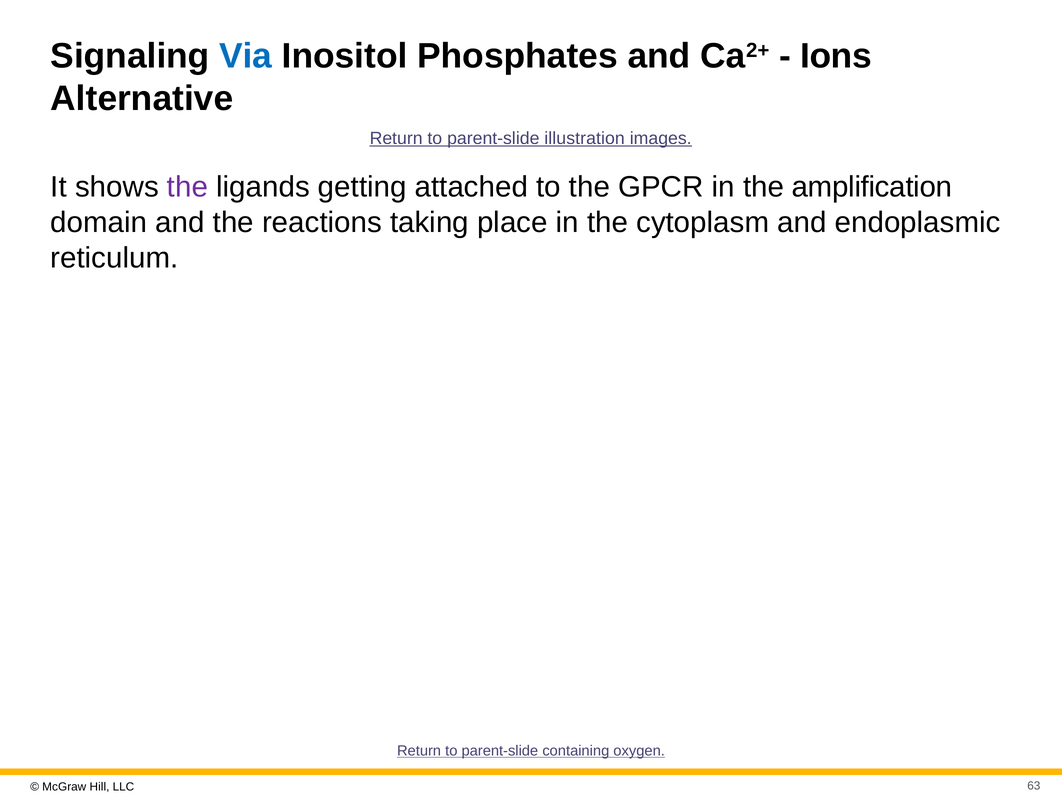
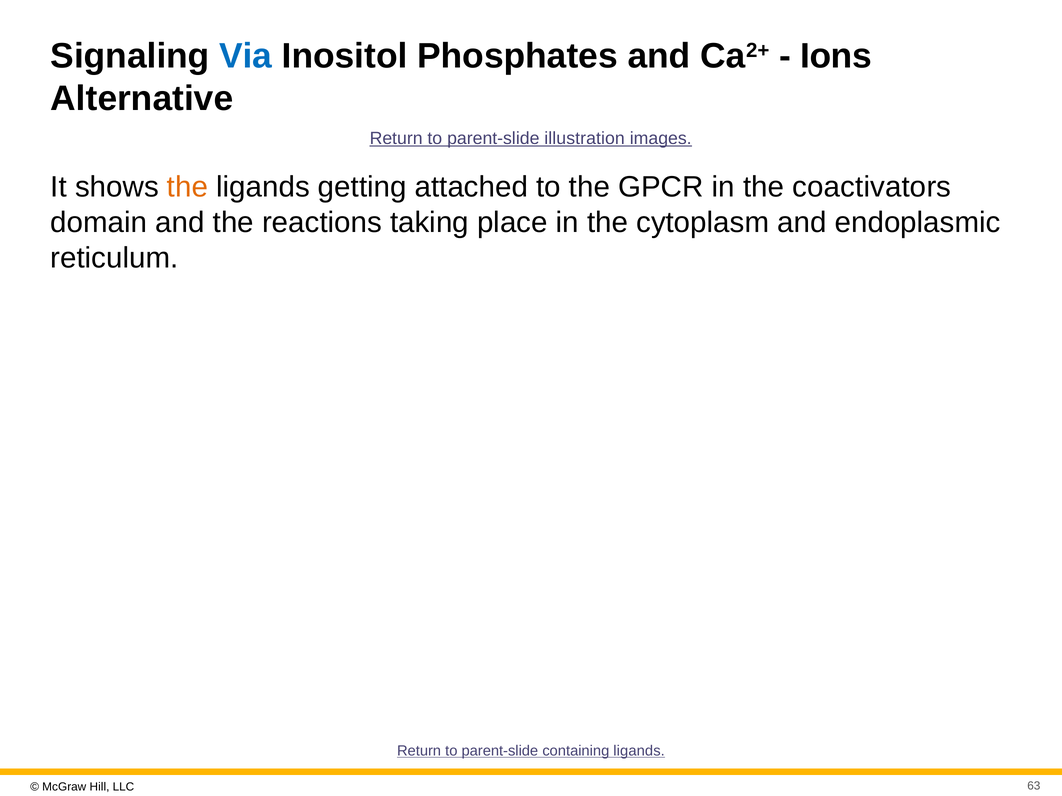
the colour: purple -> orange (187, 187)
amplification: amplification -> coactivators (872, 187)
containing oxygen: oxygen -> ligands (639, 751)
